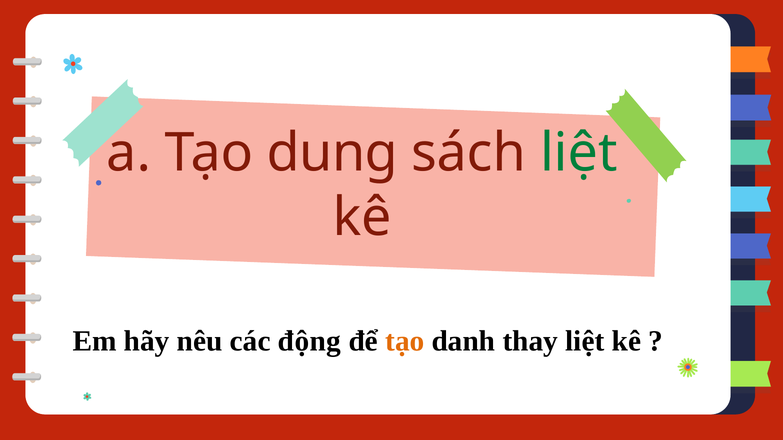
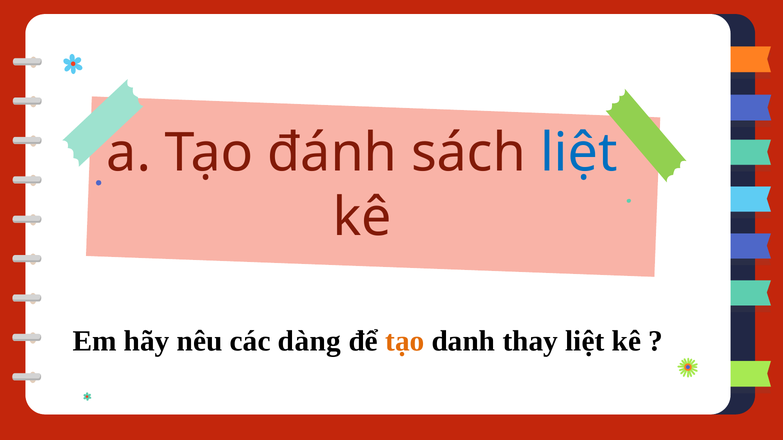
dung: dung -> đánh (332, 153)
liệt colour: green -> blue (579, 153)
động: động -> dàng (309, 341)
